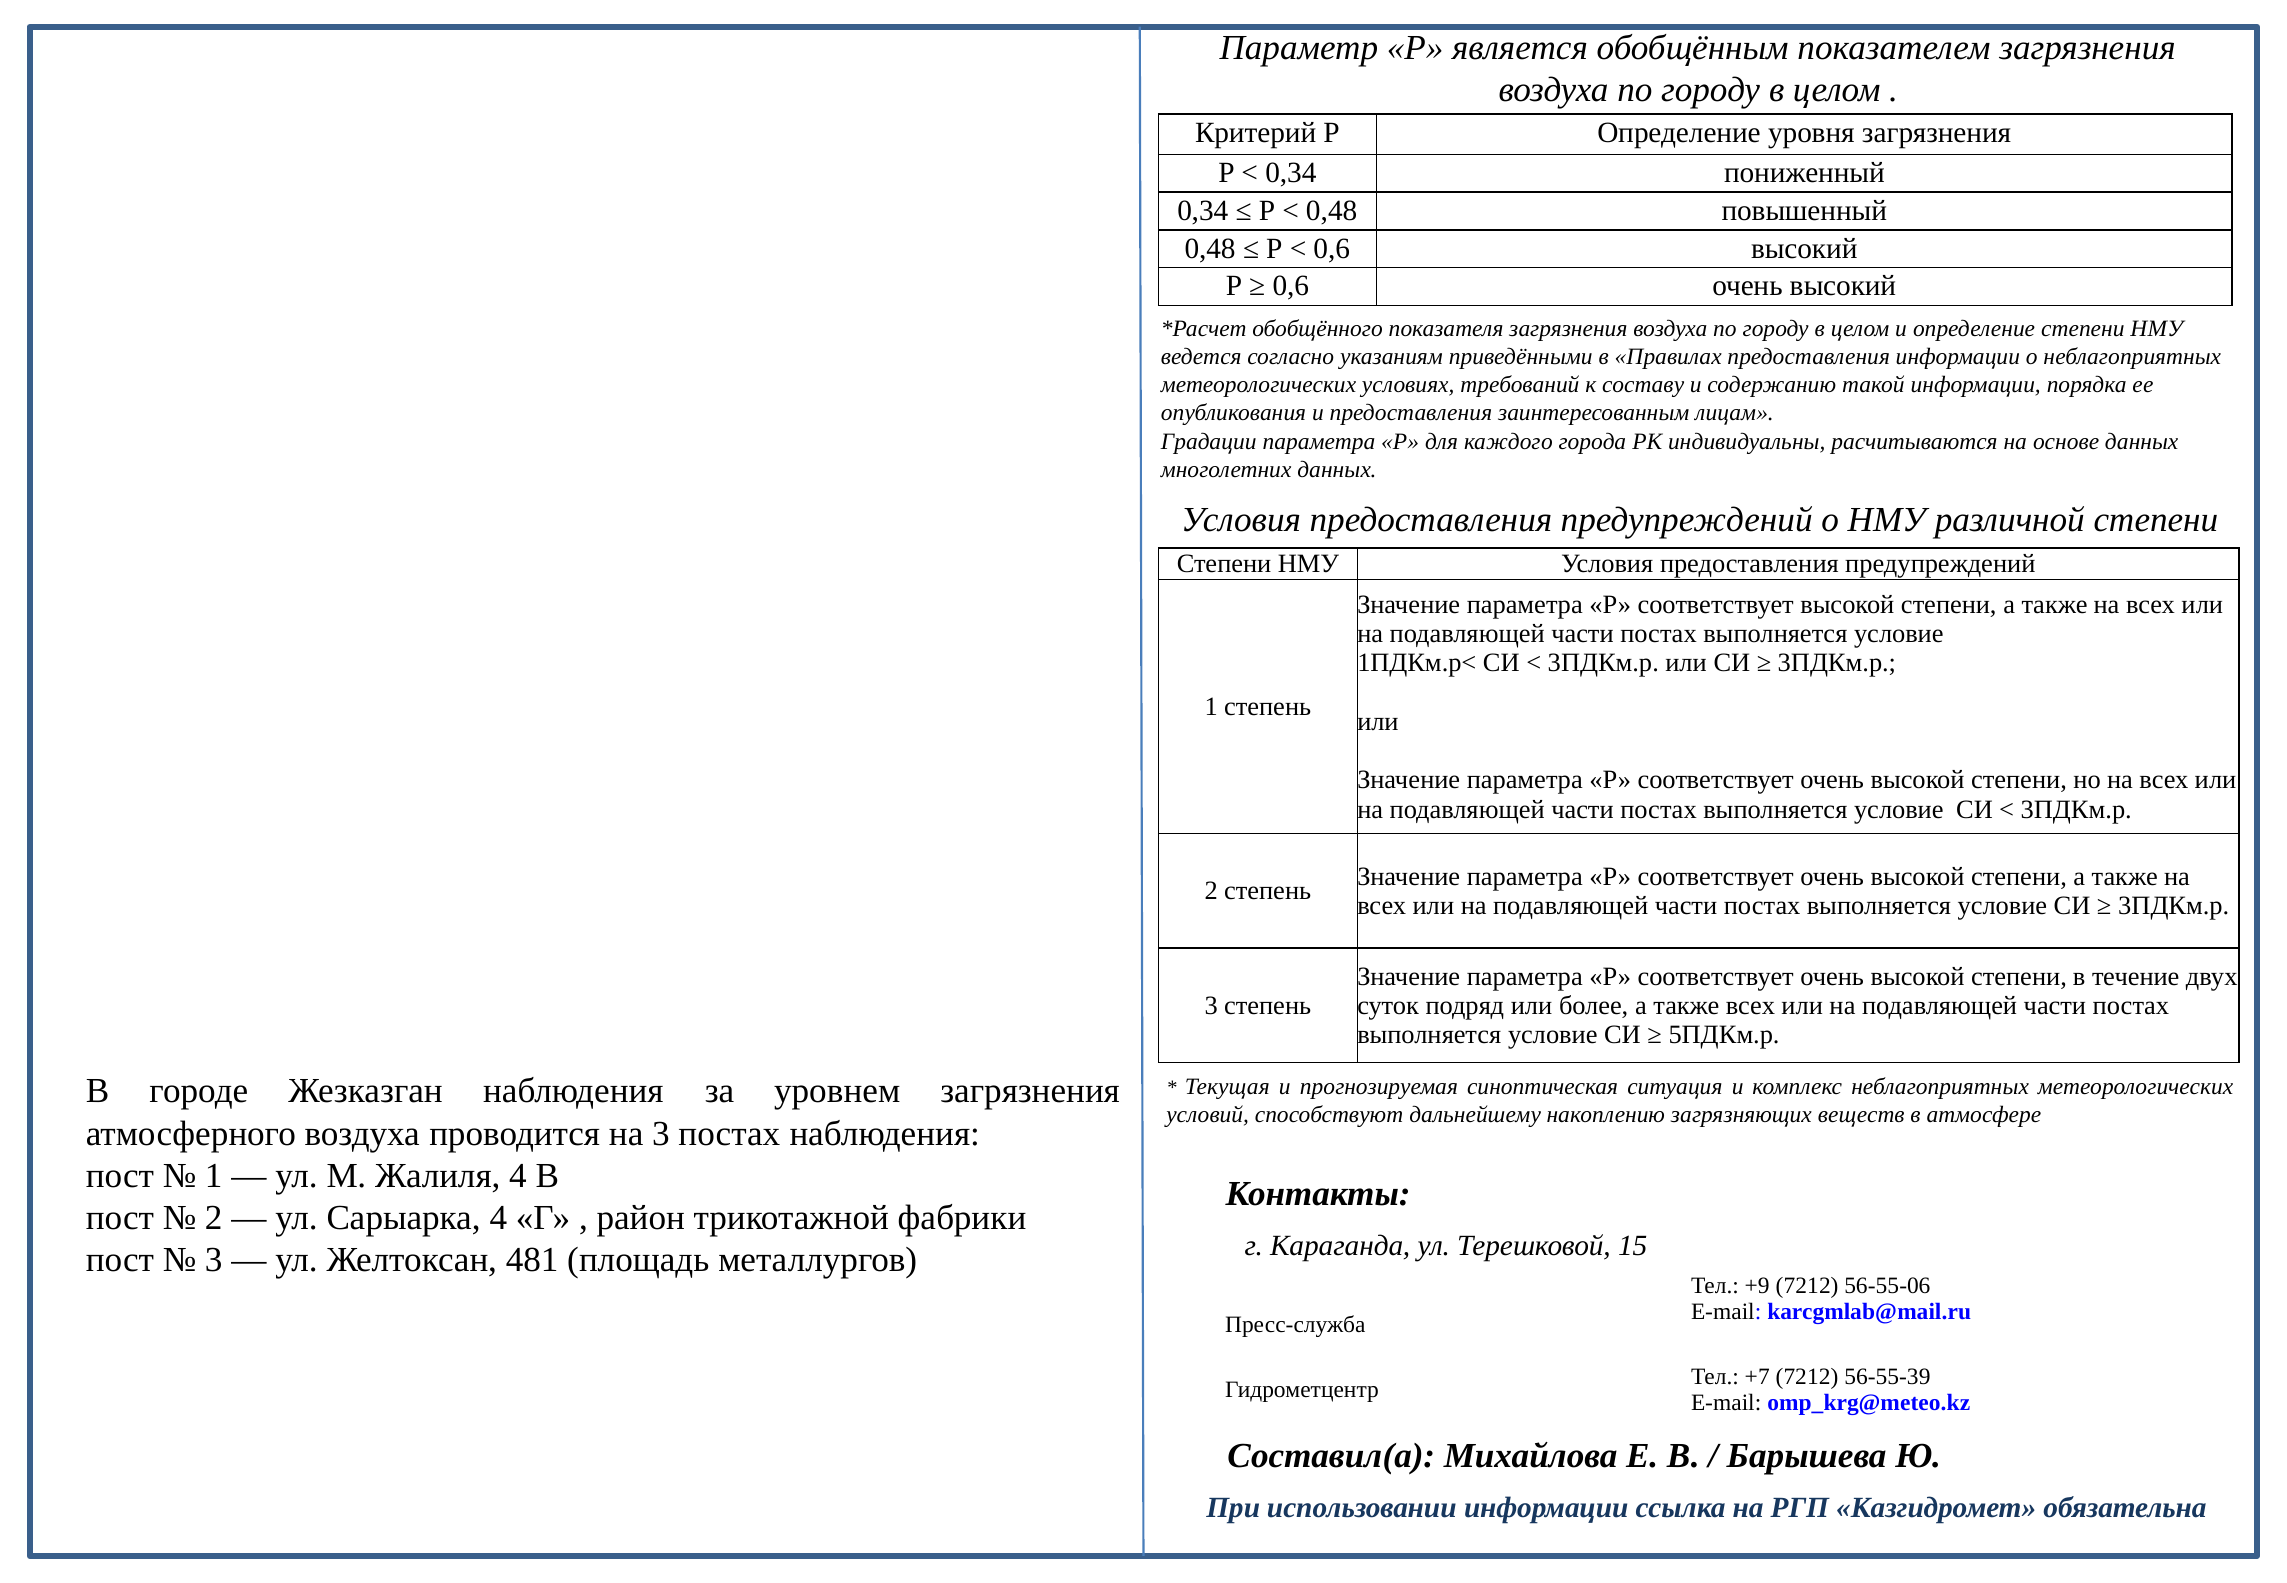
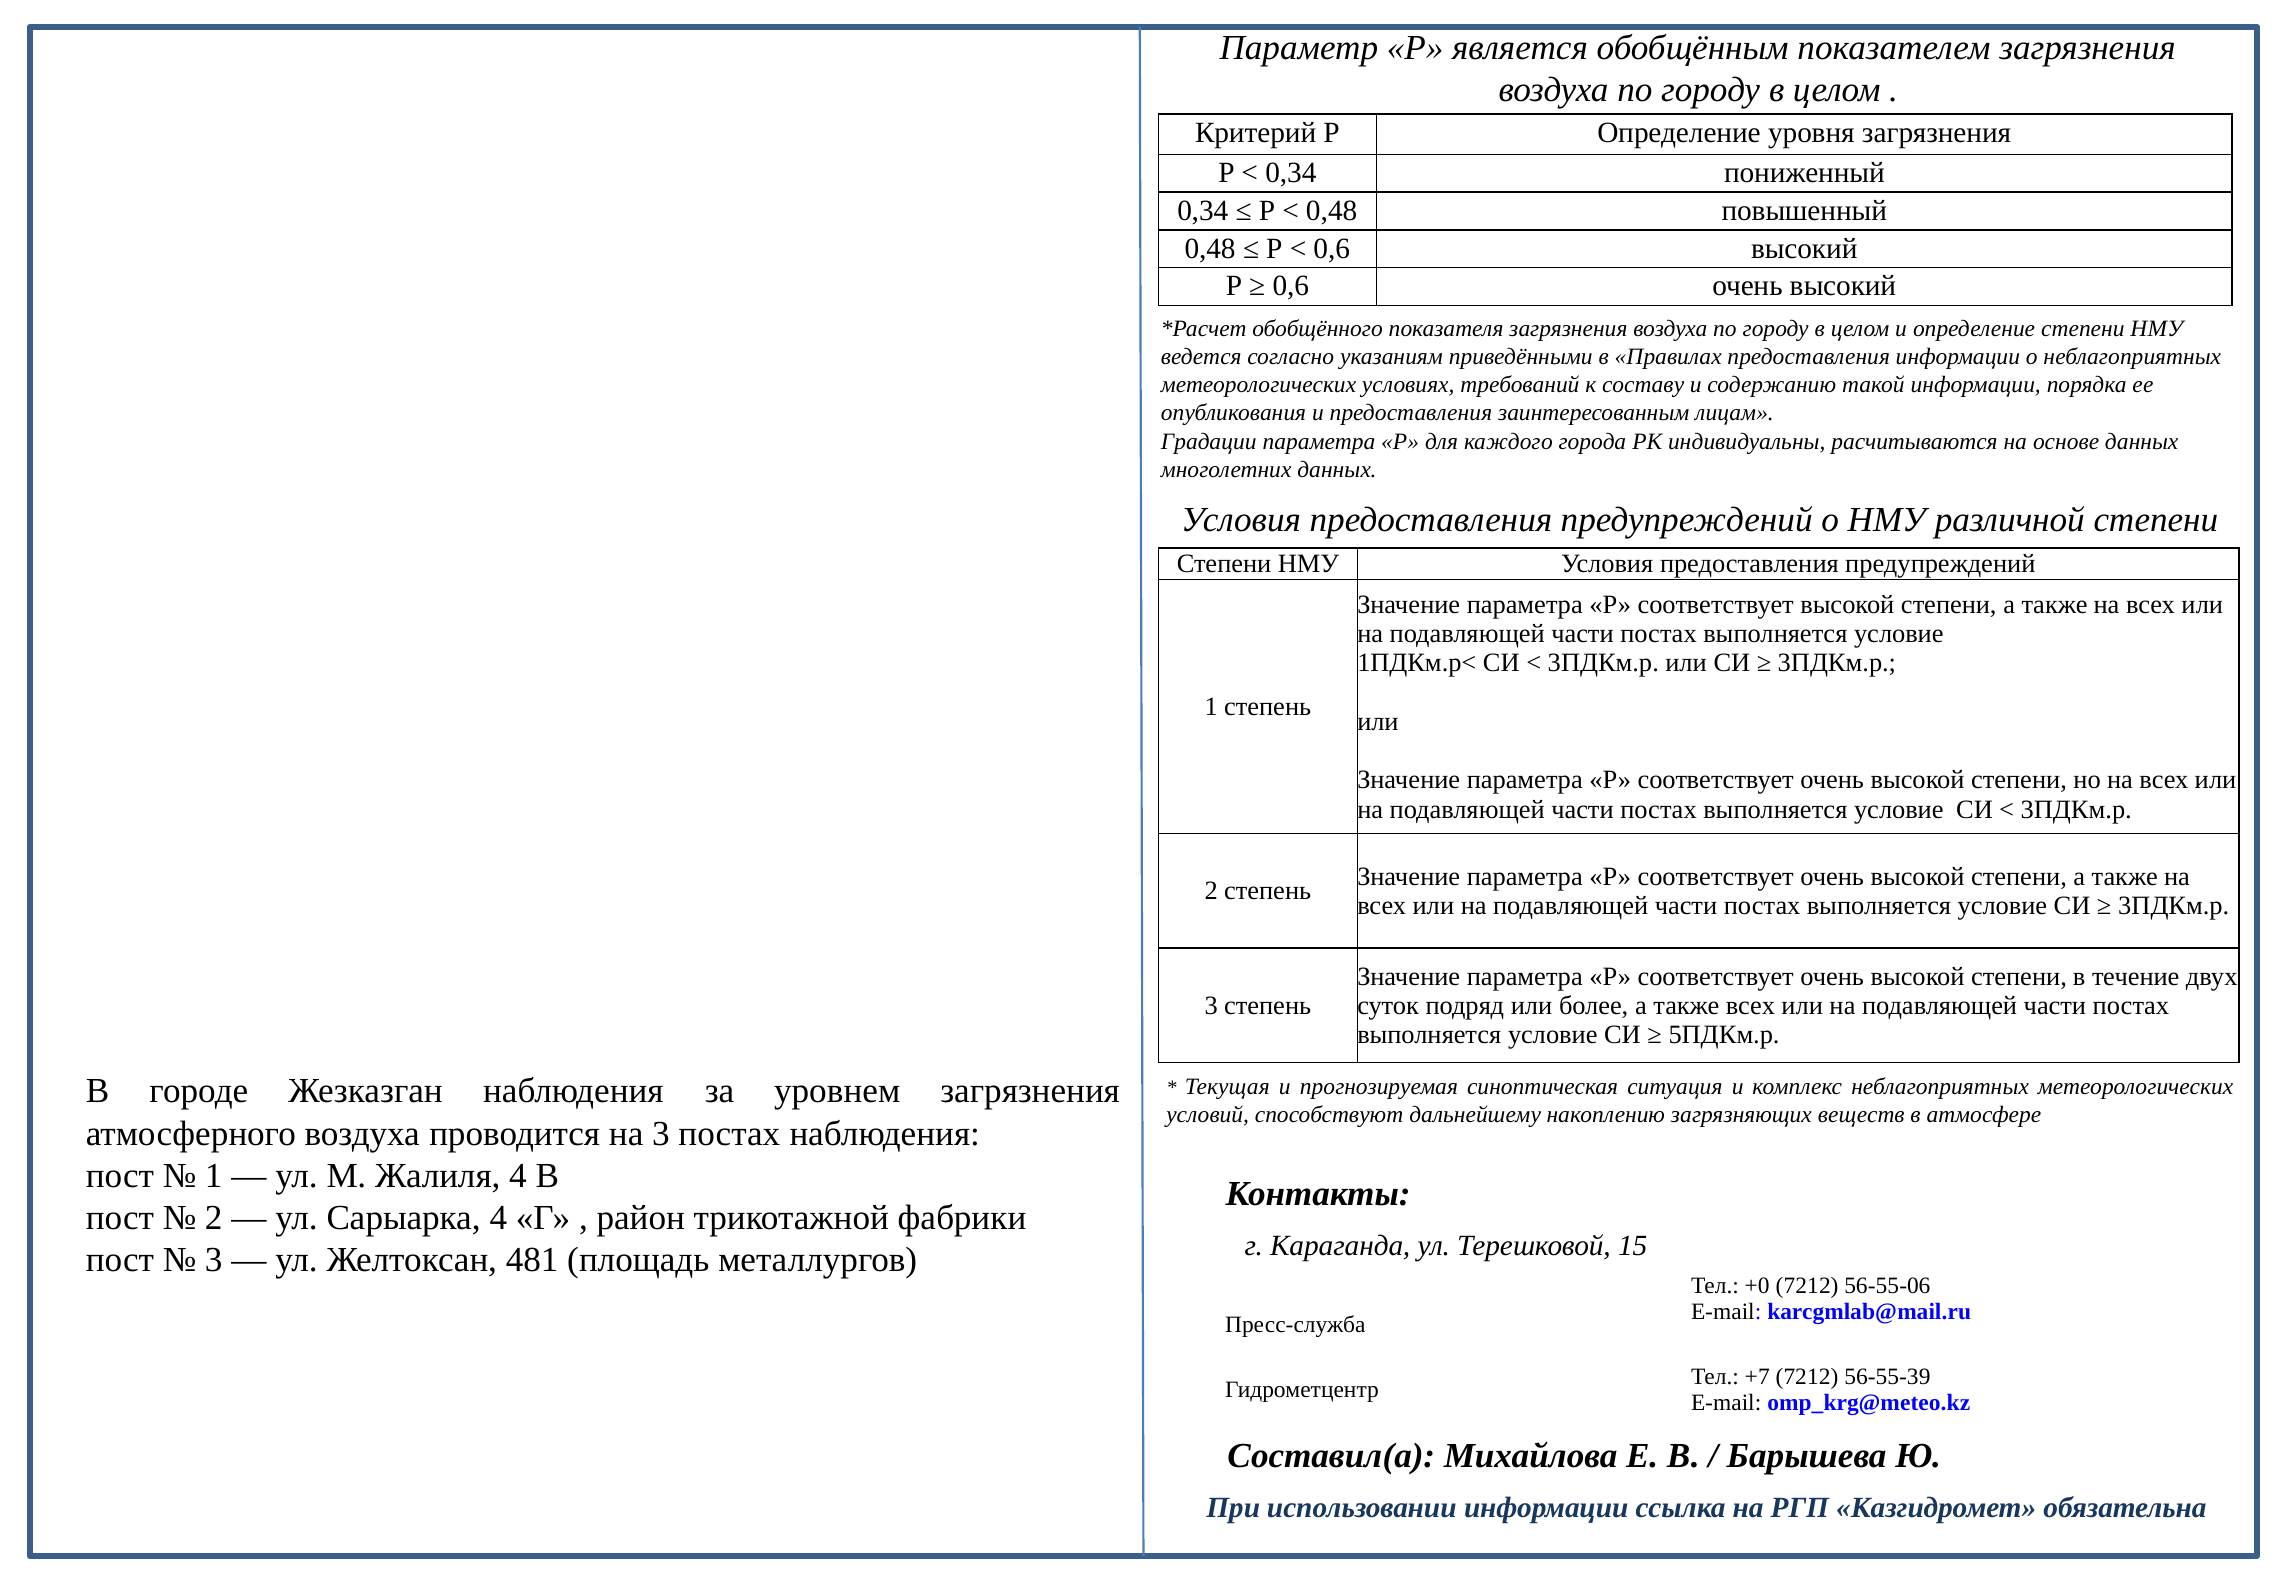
+9: +9 -> +0 (1757, 1286)
